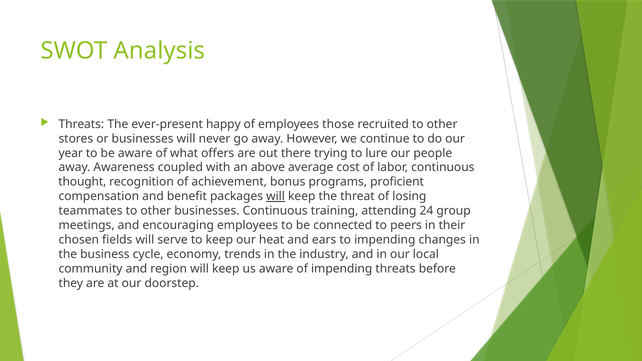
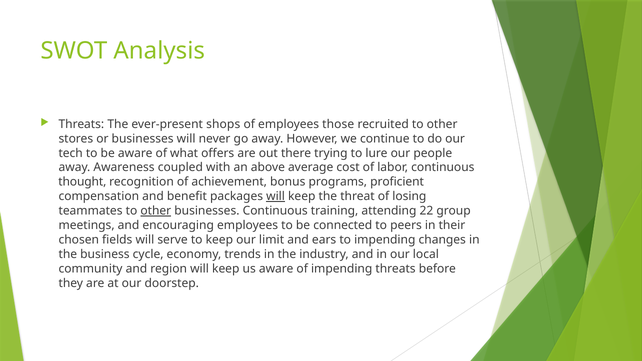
happy: happy -> shops (223, 124)
year: year -> tech (71, 153)
other underline: none -> present (156, 211)
24: 24 -> 22 (426, 211)
heat: heat -> limit (272, 240)
